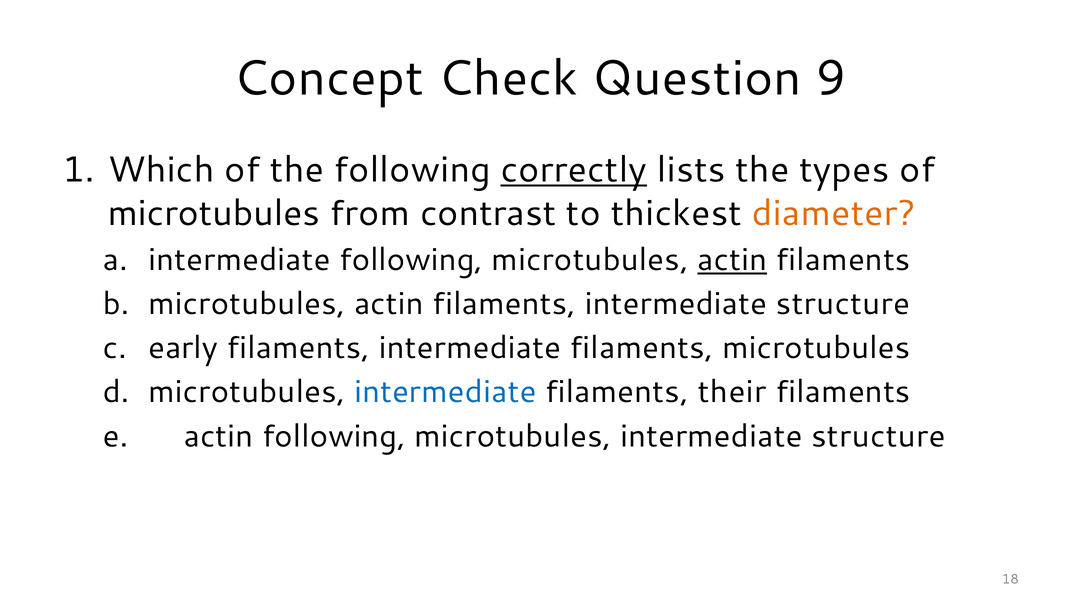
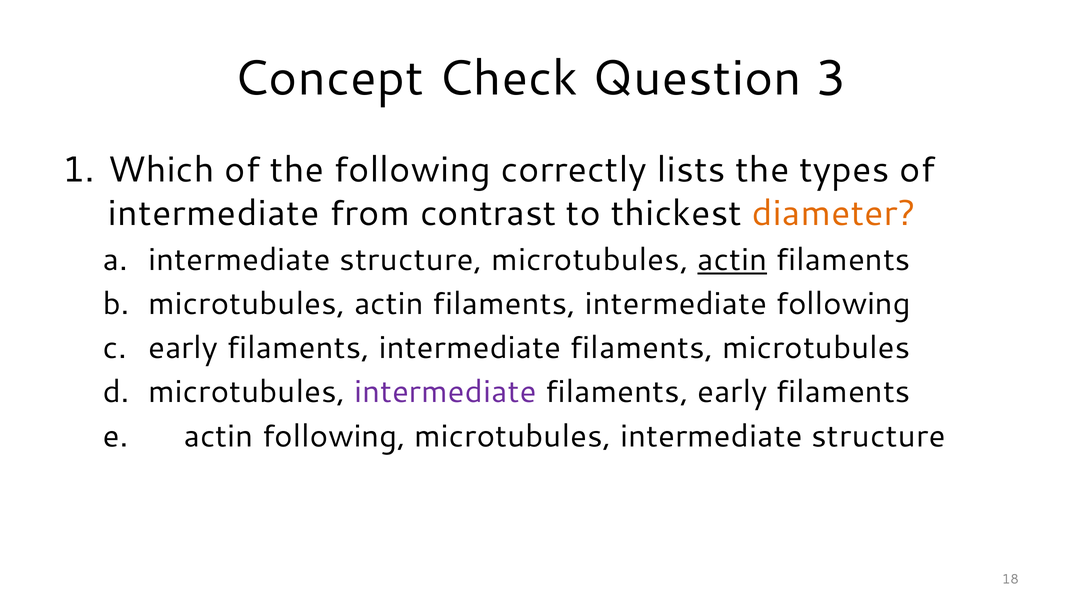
9: 9 -> 3 (831, 78)
correctly underline: present -> none (574, 170)
microtubules: microtubules -> intermediate (214, 213)
following: following -> structure (411, 260)
filaments intermediate structure: structure -> following (843, 304)
intermediate colour: blue -> purple (445, 392)
filaments their: their -> early (732, 392)
